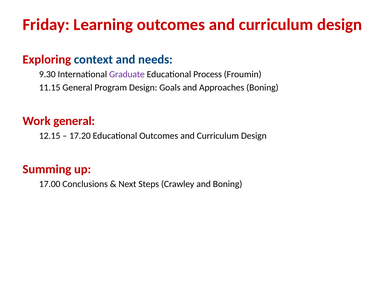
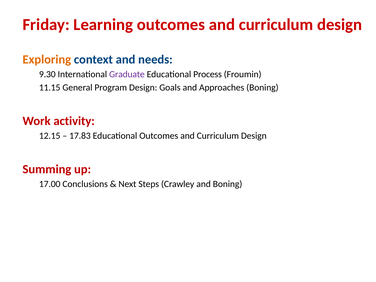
Exploring colour: red -> orange (47, 59)
Work general: general -> activity (74, 121)
17.20: 17.20 -> 17.83 (80, 136)
